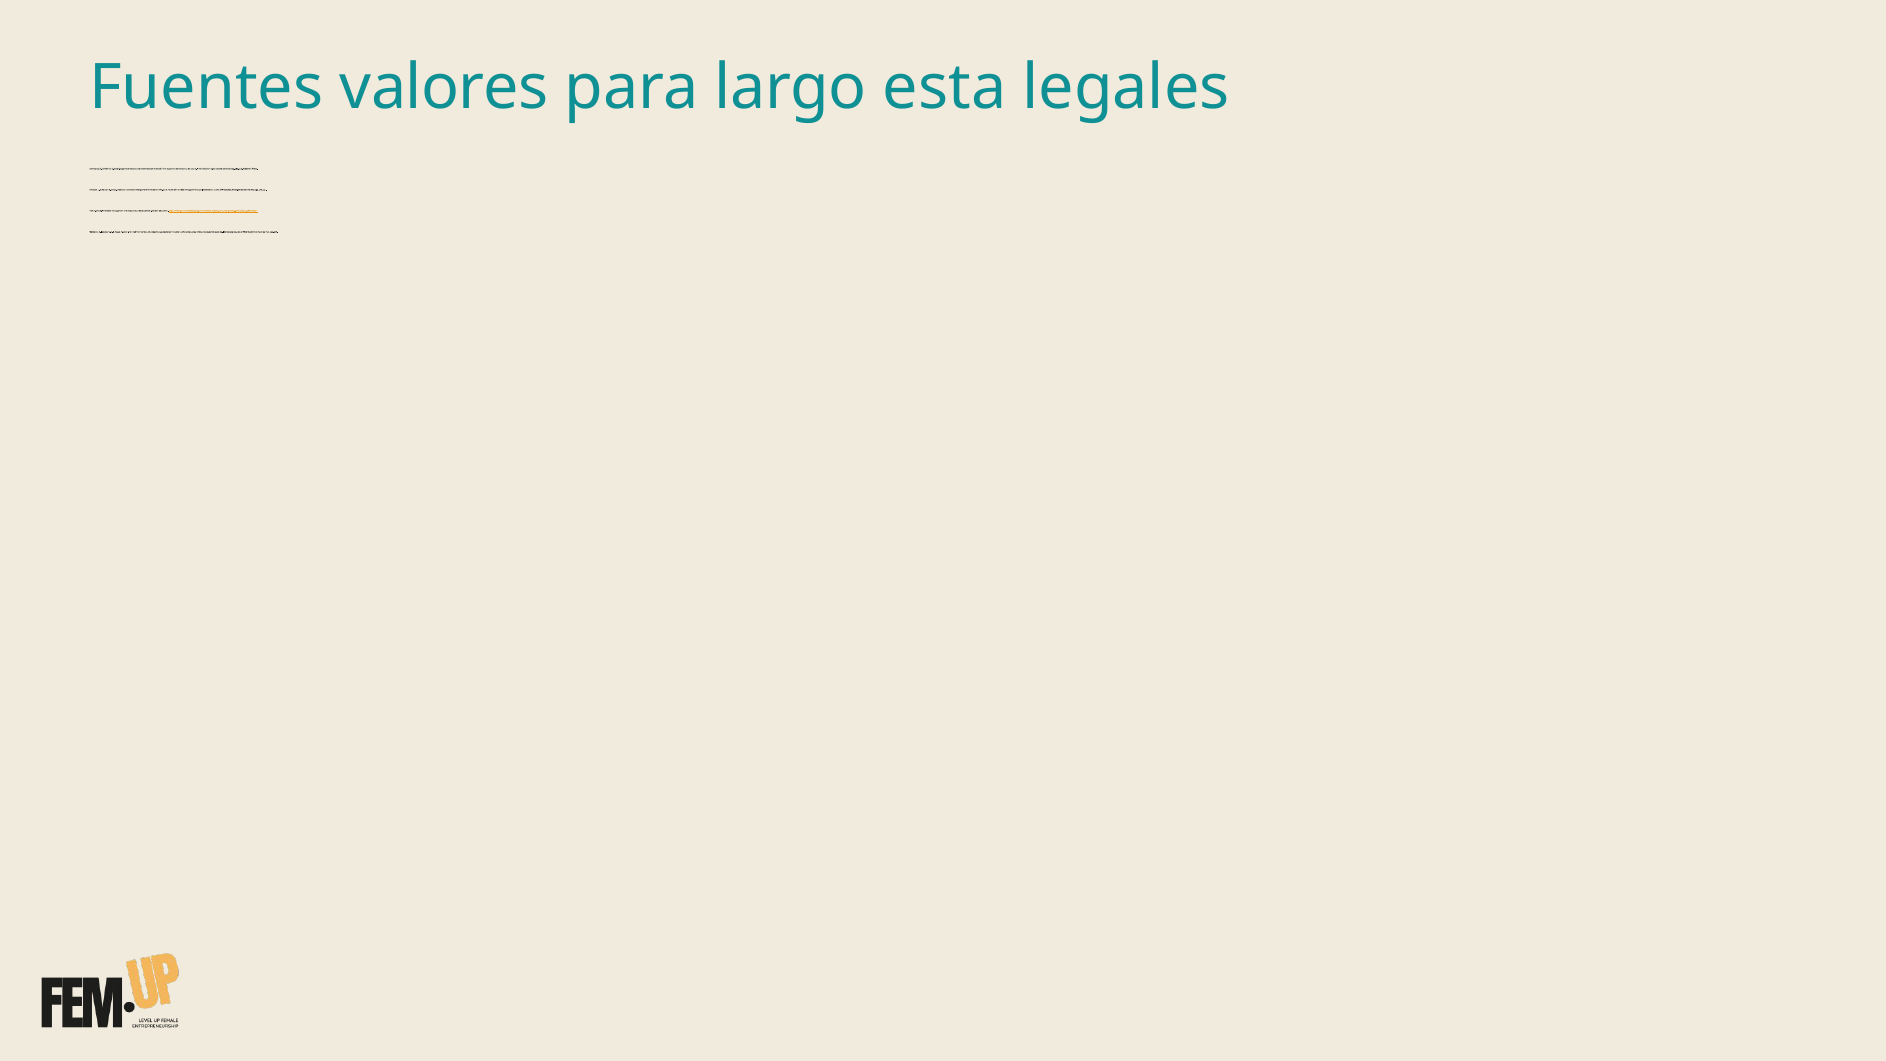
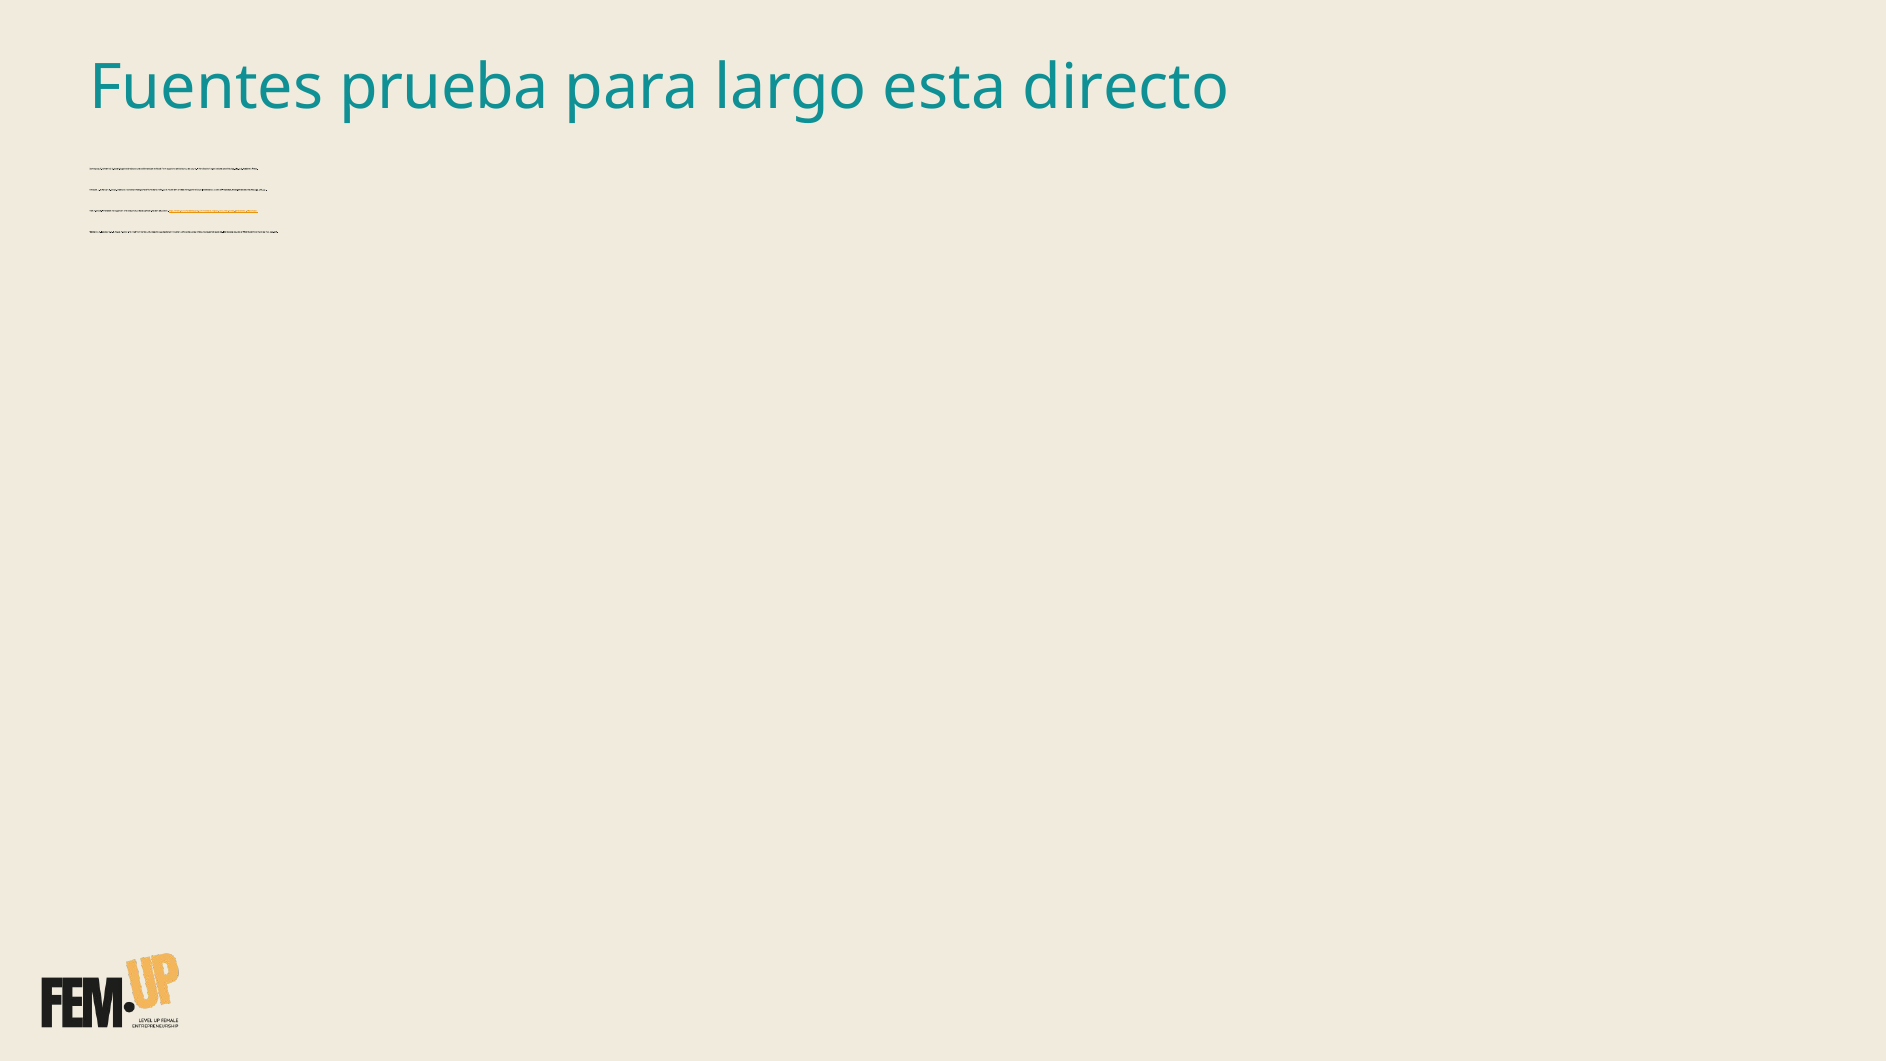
valores: valores -> prueba (444, 88)
legales: legales -> directo (1126, 88)
